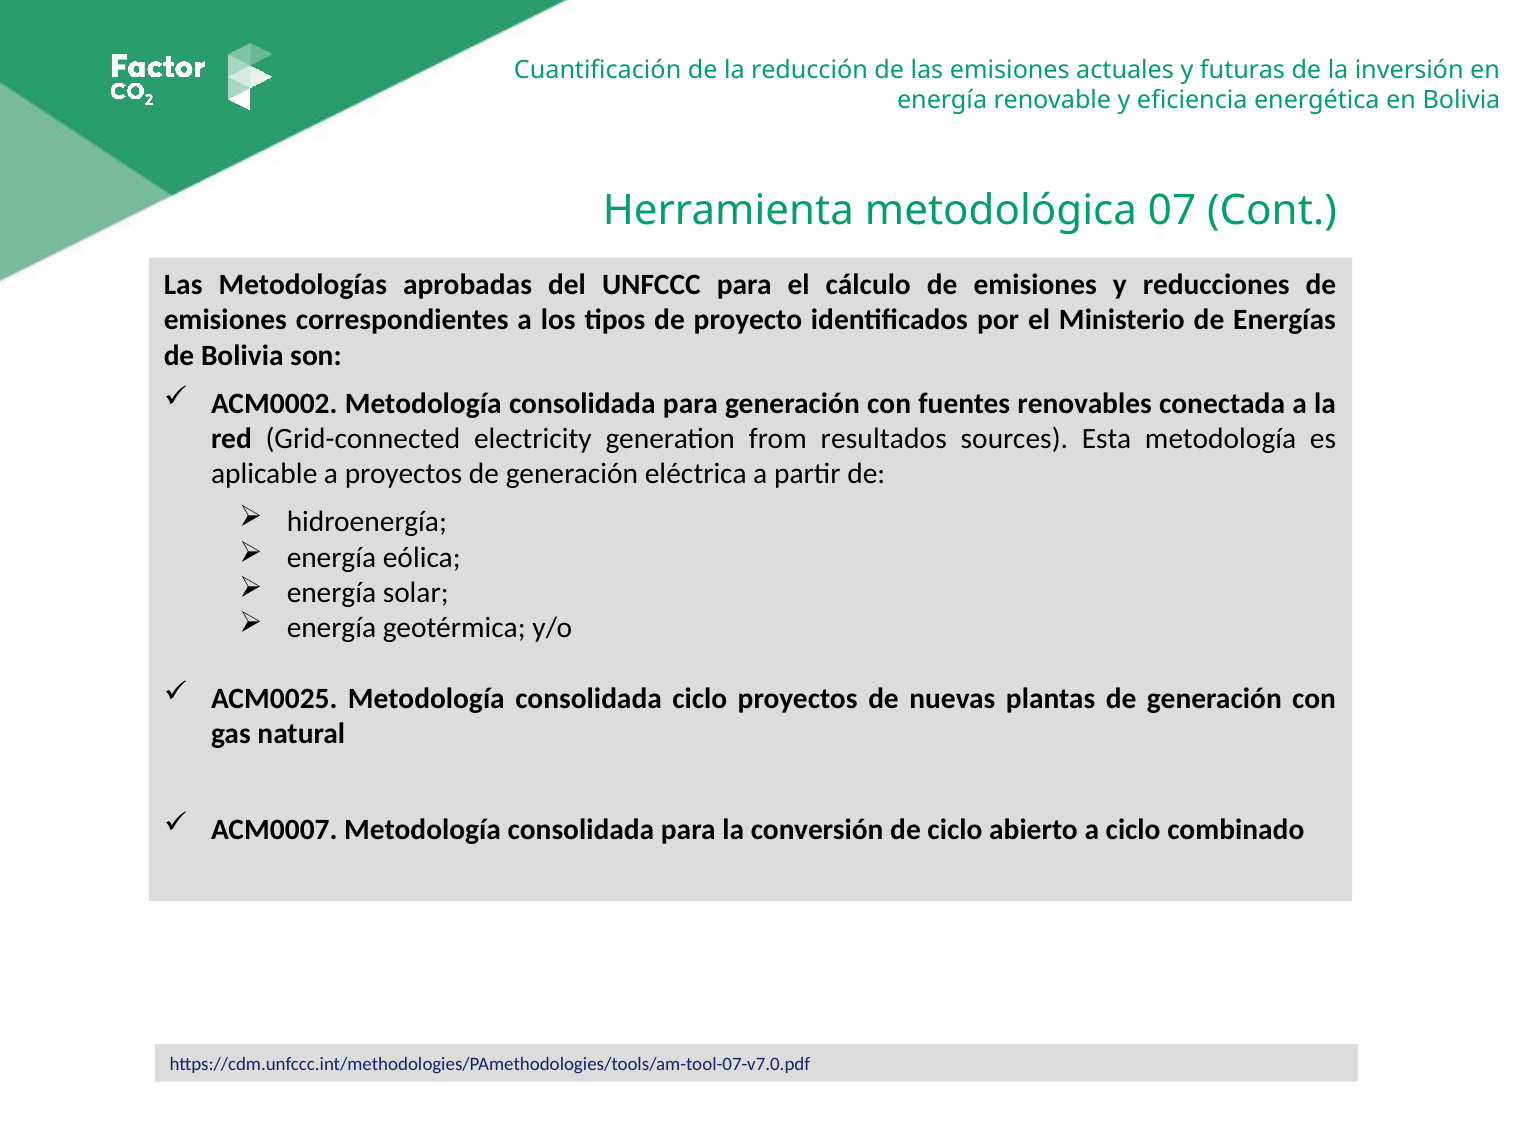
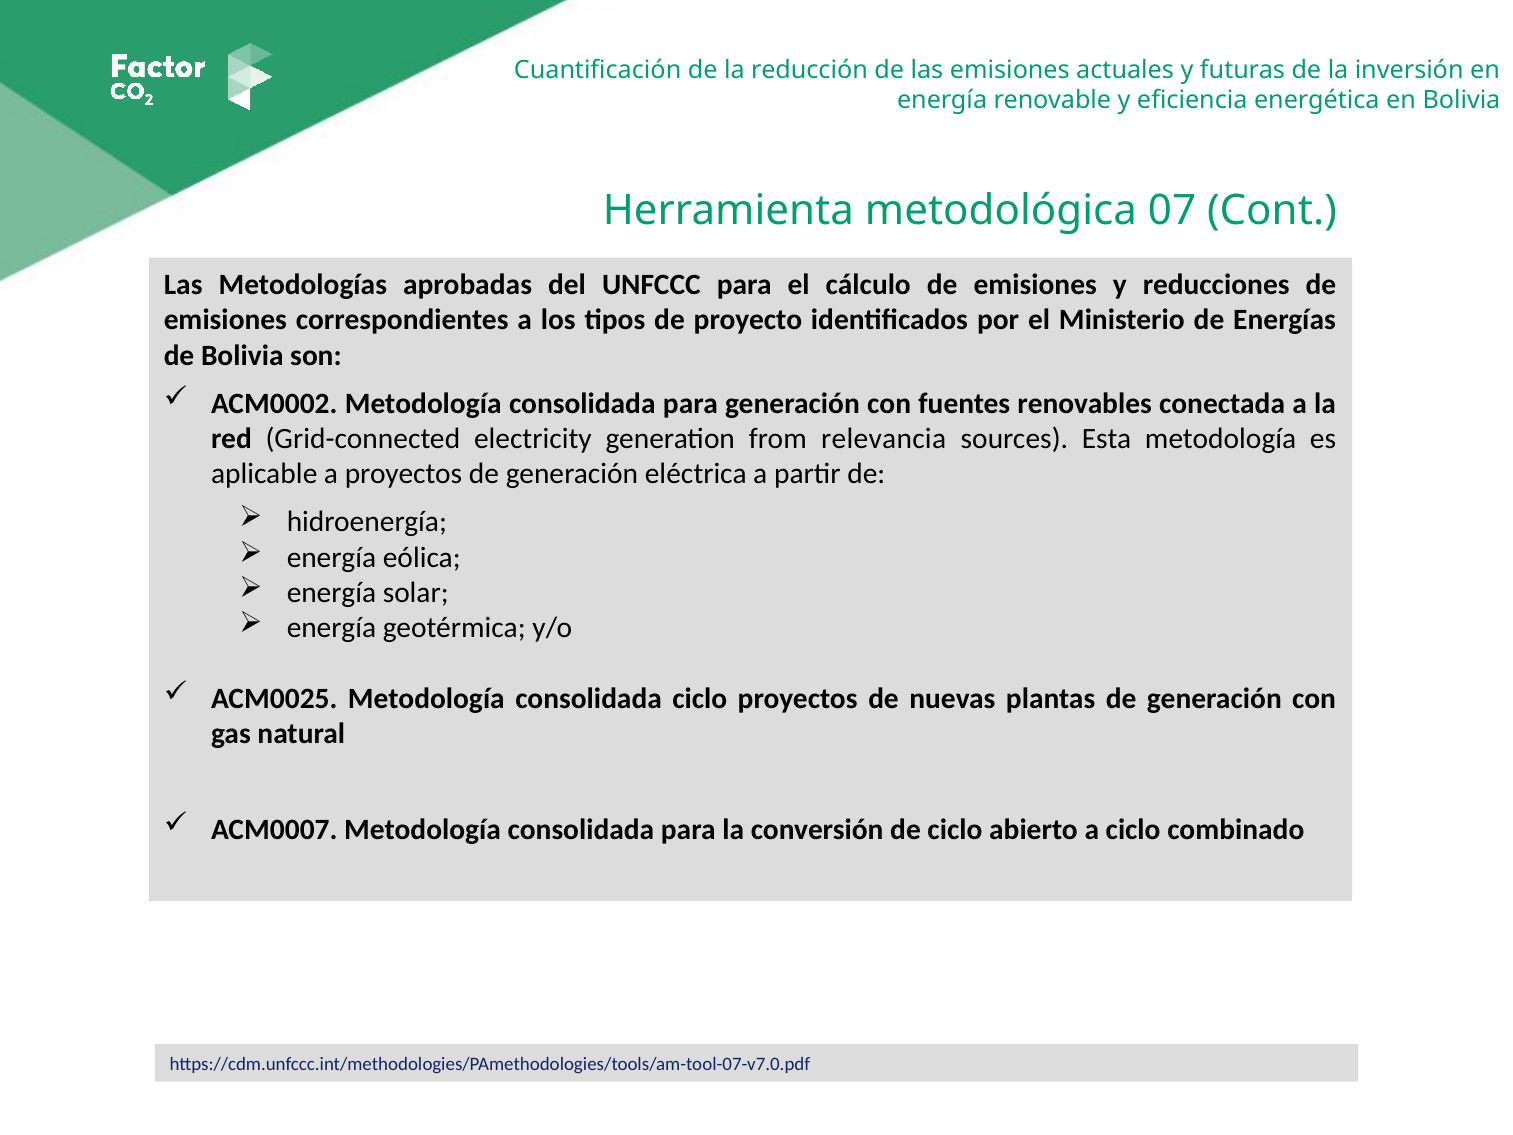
resultados: resultados -> relevancia (884, 439)
